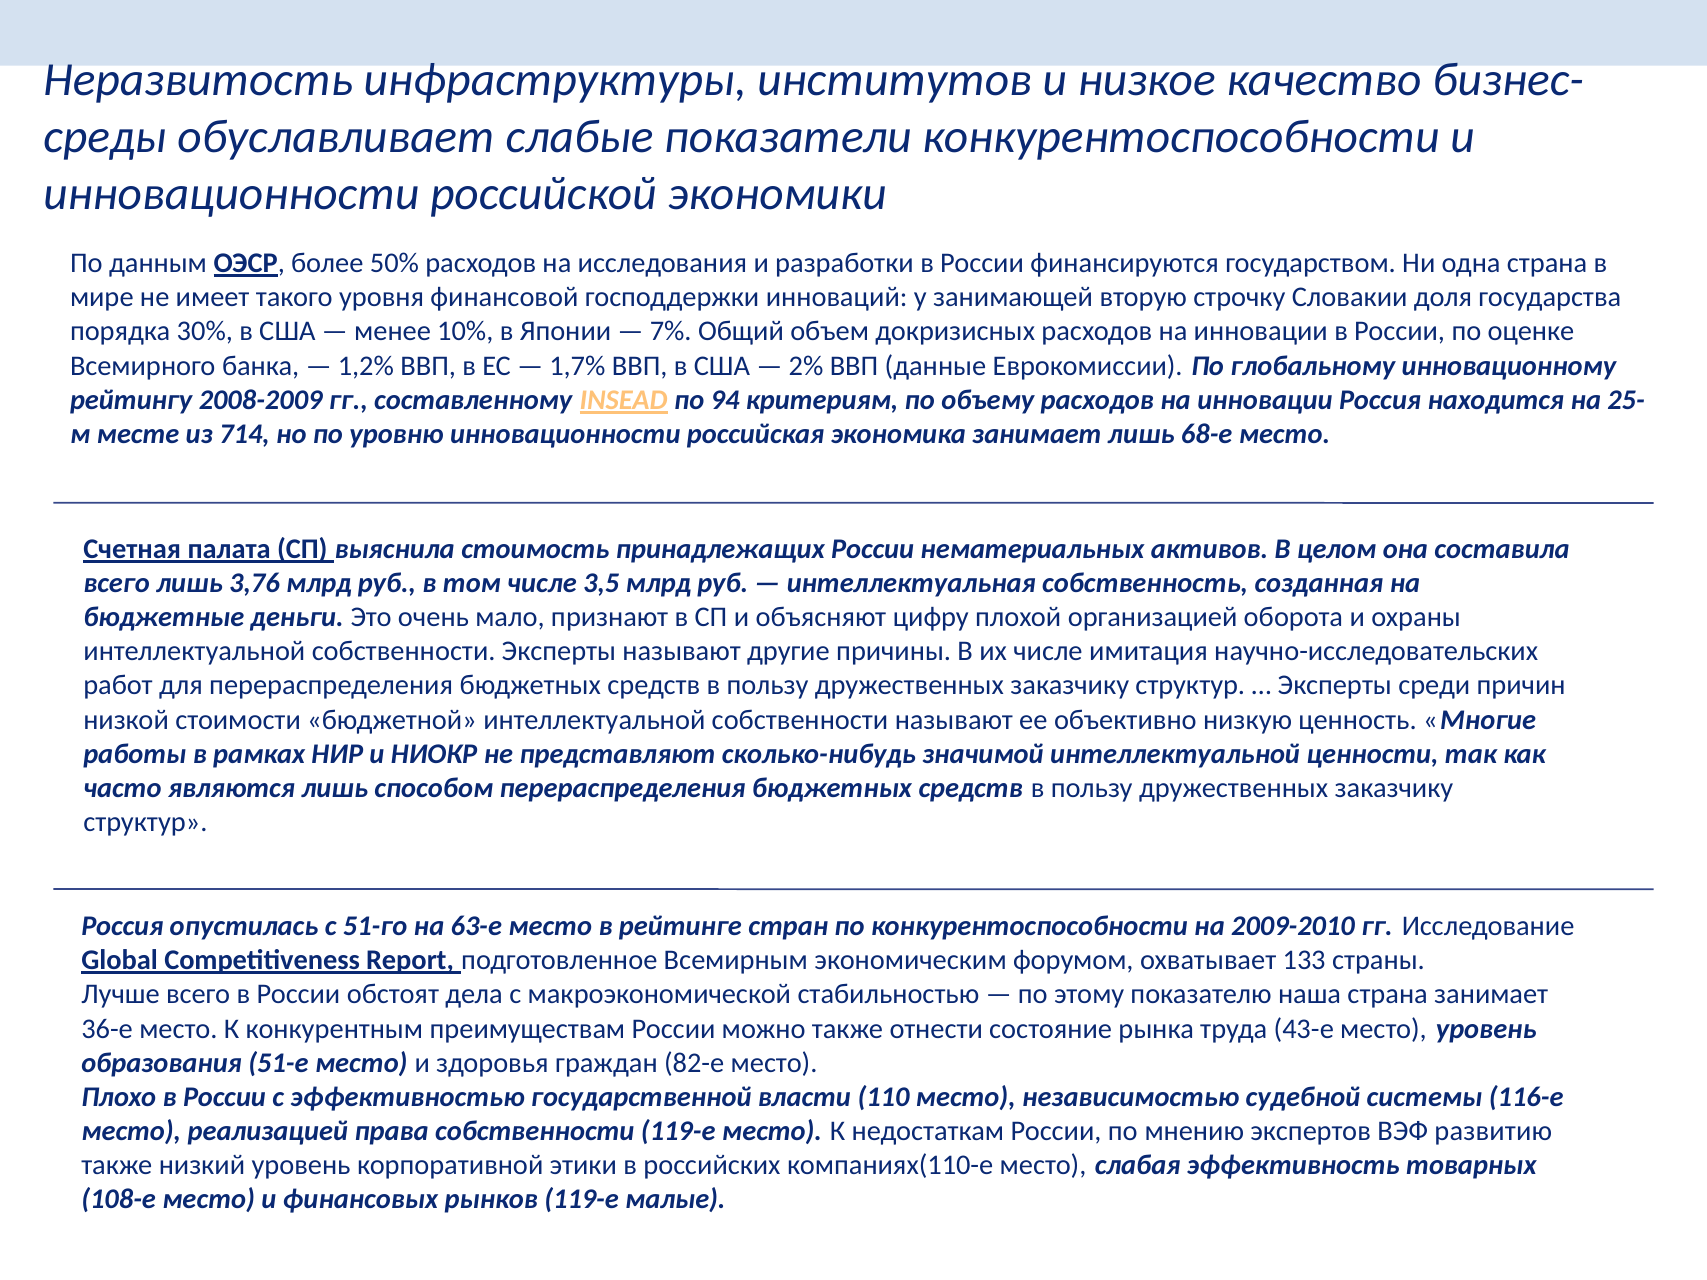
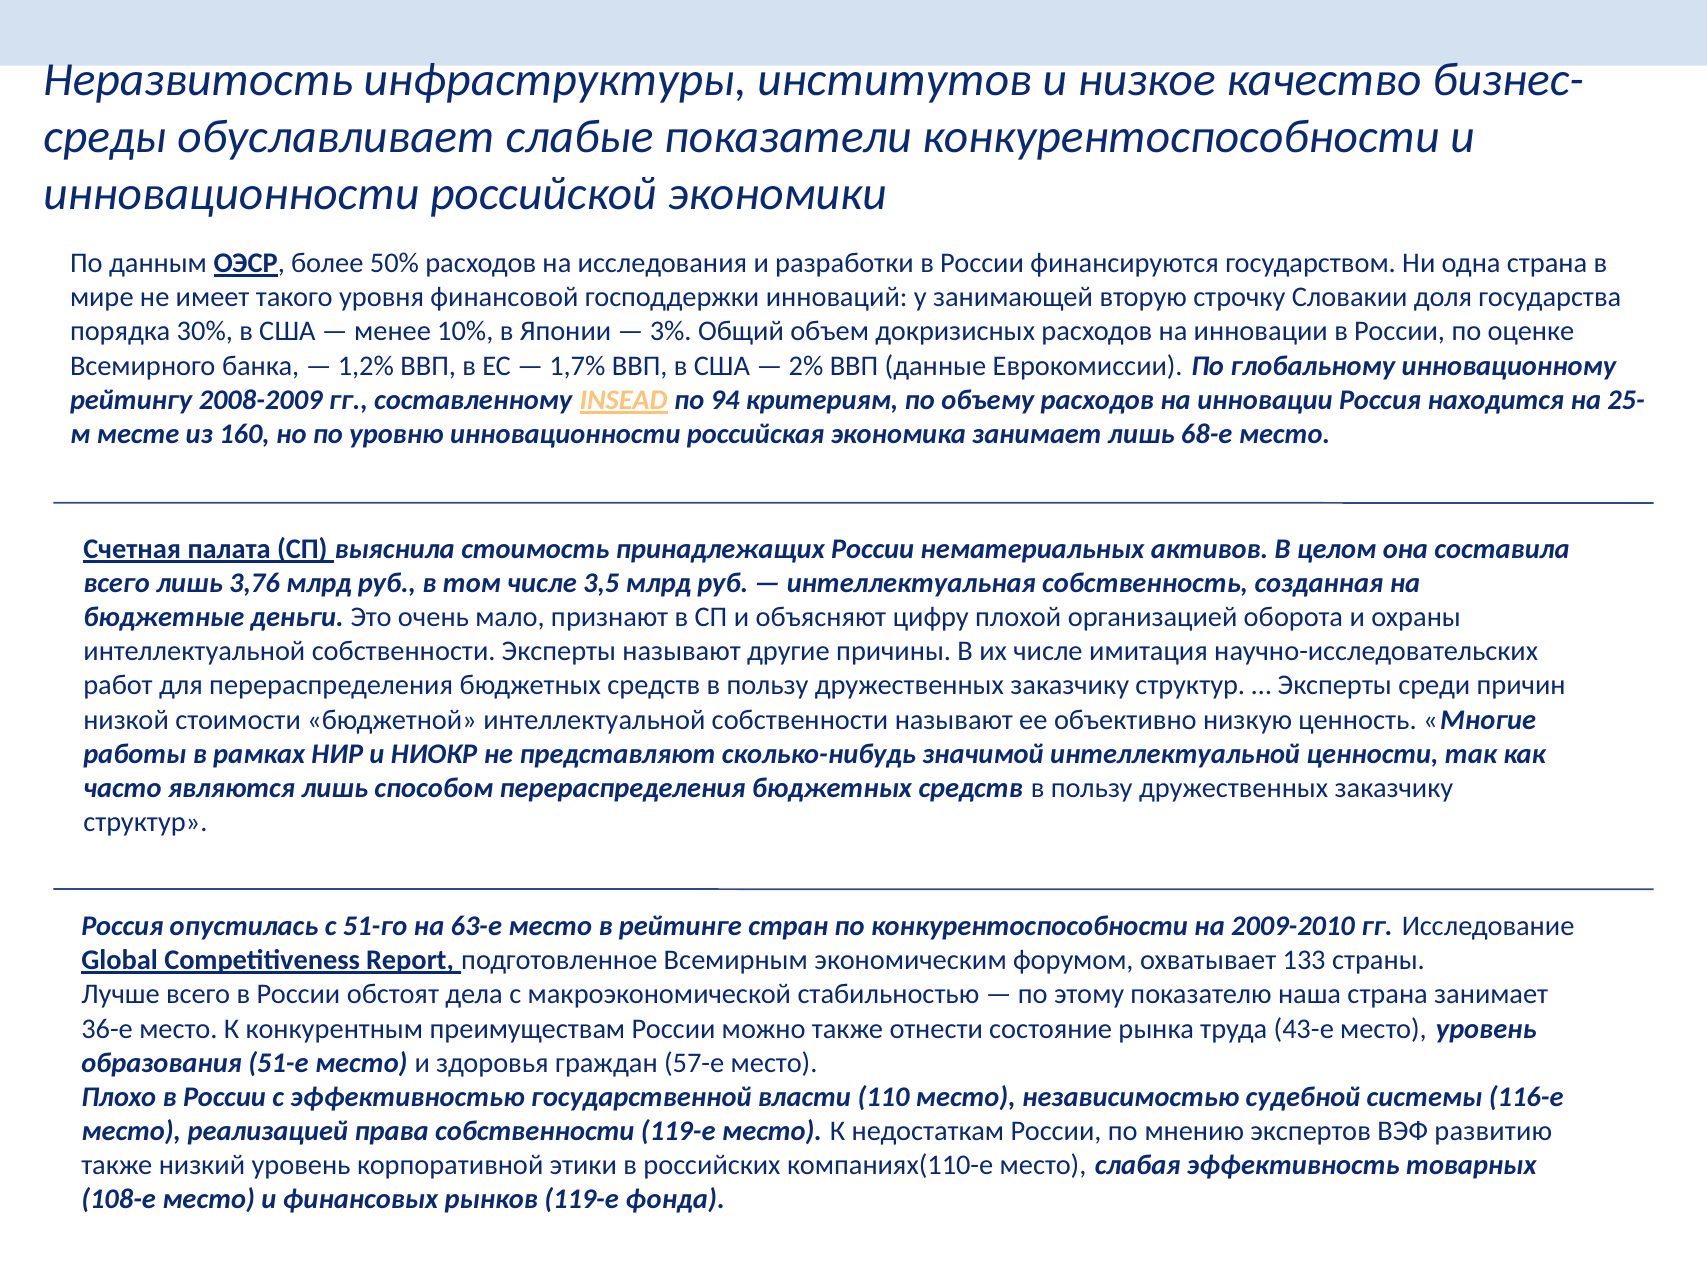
7%: 7% -> 3% (671, 332)
714: 714 -> 160 (244, 435)
82-е: 82-е -> 57-е (694, 1063)
малые: малые -> фонда (675, 1200)
